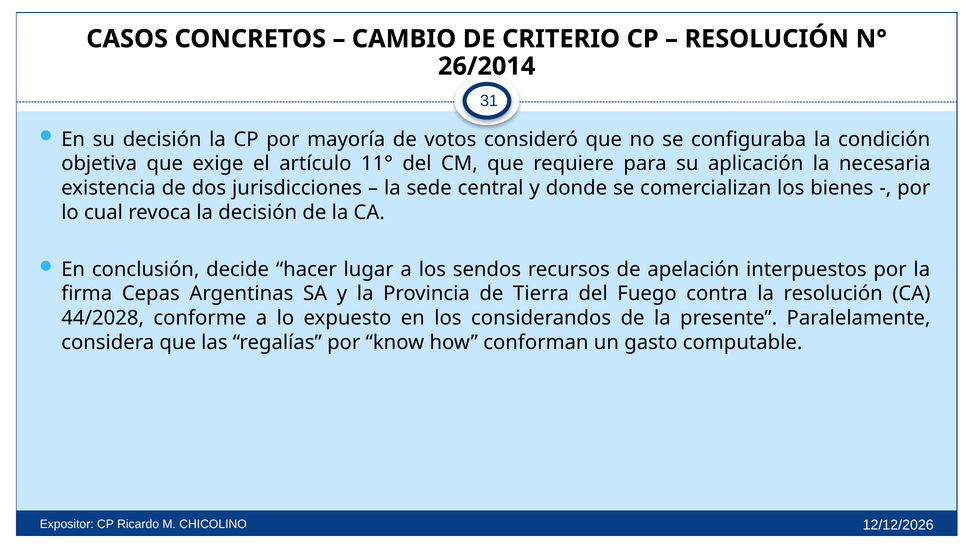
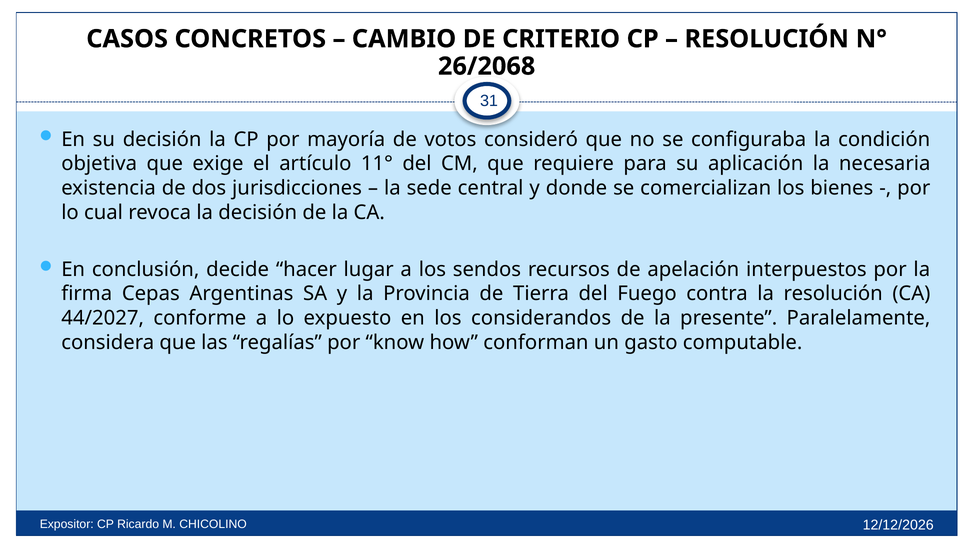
26/2014: 26/2014 -> 26/2068 (487, 66)
44/2028: 44/2028 -> 44/2027 (103, 318)
